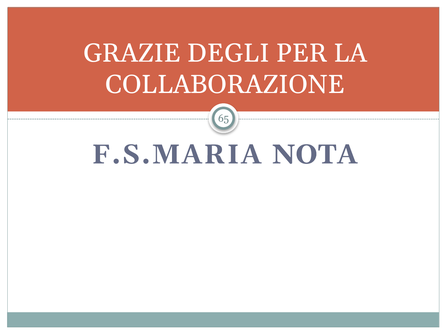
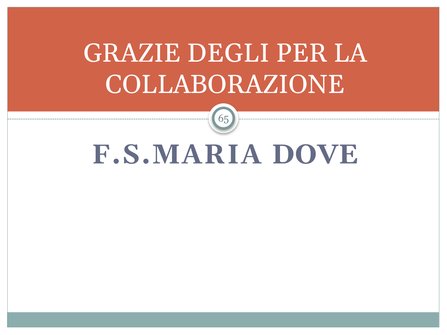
NOTA: NOTA -> DOVE (315, 155)
